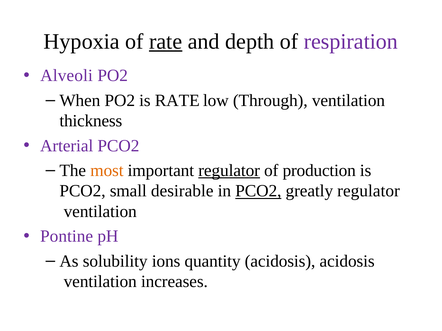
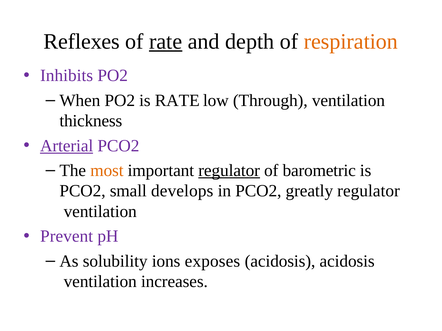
Hypoxia: Hypoxia -> Reflexes (82, 42)
respiration colour: purple -> orange (351, 42)
Alveoli: Alveoli -> Inhibits (67, 76)
Arterial underline: none -> present (67, 146)
production: production -> barometric (319, 171)
desirable: desirable -> develops (182, 191)
PCO2 underline: present -> none (258, 191)
Pontine: Pontine -> Prevent (67, 237)
quantity: quantity -> exposes (212, 261)
